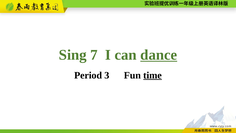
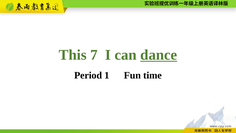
Sing: Sing -> This (73, 55)
3: 3 -> 1 (107, 75)
time underline: present -> none (153, 75)
